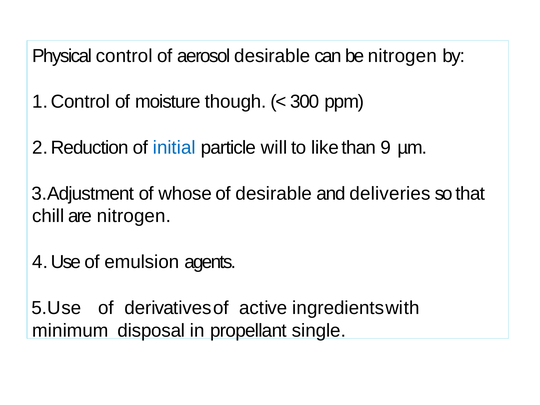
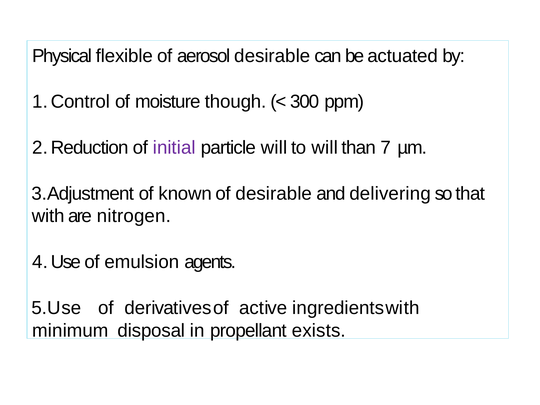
control: control -> flexible (124, 56)
be nitrogen: nitrogen -> actuated (403, 56)
initial colour: blue -> purple (174, 148)
to like: like -> will (325, 148)
9: 9 -> 7 (386, 148)
whose: whose -> known (185, 194)
deliveries: deliveries -> delivering (390, 194)
chill: chill -> with (48, 216)
single: single -> exists (319, 331)
